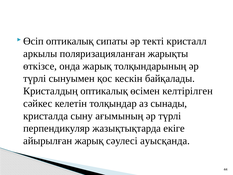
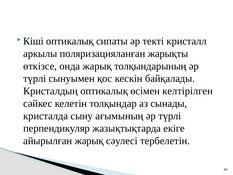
Өсіп: Өсіп -> Кіші (33, 41)
ауысқанда: ауысқанда -> тербелетін (165, 141)
